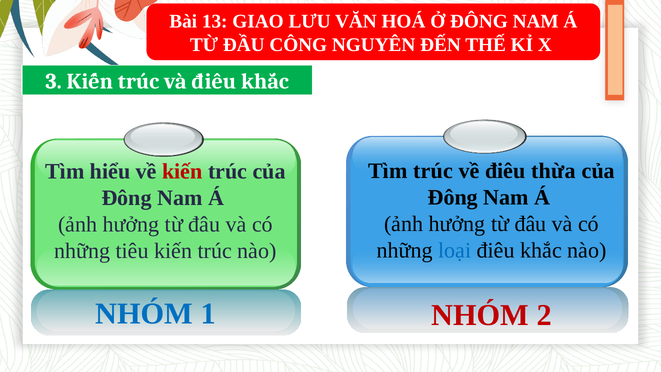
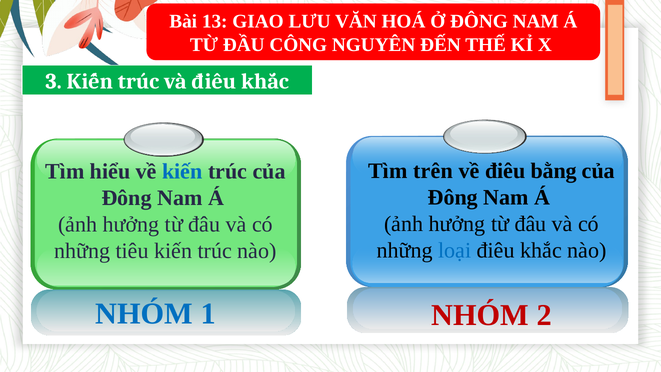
Tìm trúc: trúc -> trên (433, 171)
thừa: thừa -> bằng (554, 171)
kiến colour: red -> blue (182, 171)
